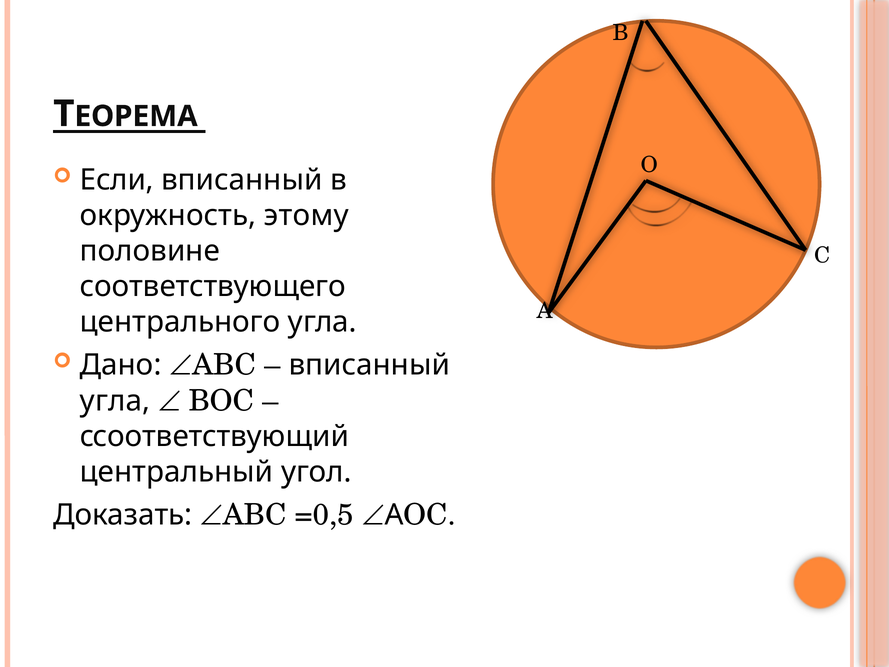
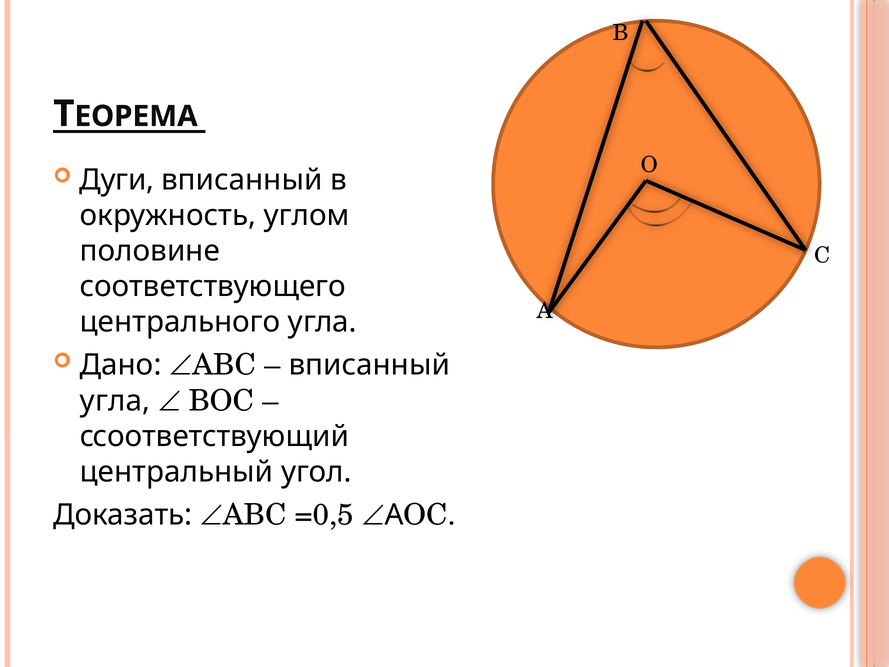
Если: Если -> Дуги (117, 180)
этому: этому -> углом (307, 215)
